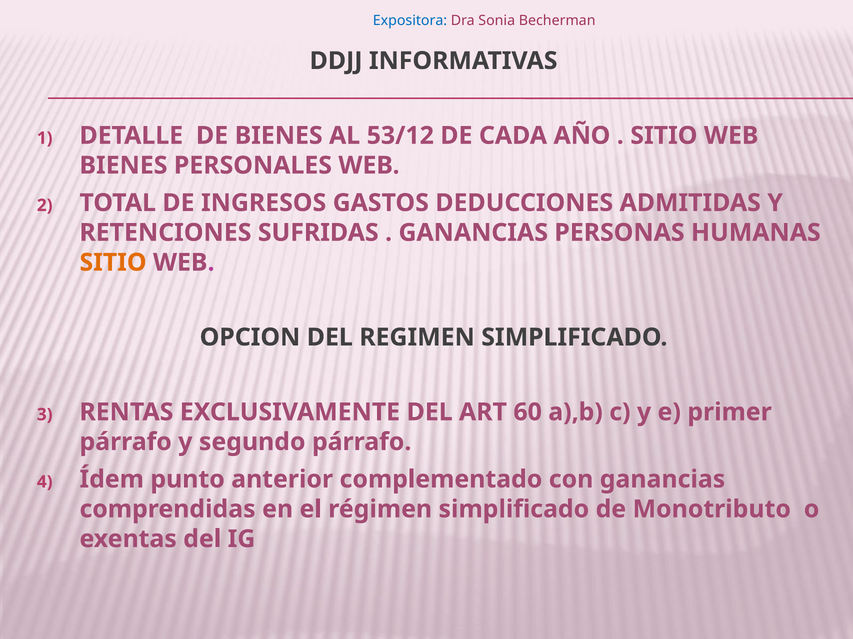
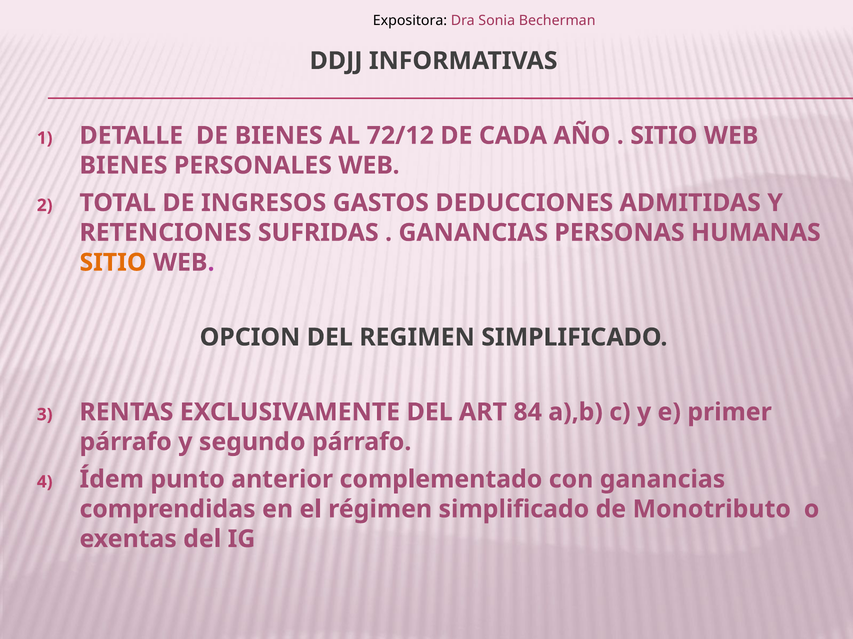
Expositora colour: blue -> black (410, 21)
53/12: 53/12 -> 72/12 (400, 136)
60: 60 -> 84 (528, 413)
